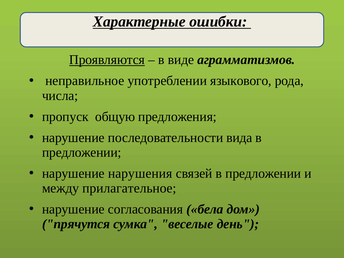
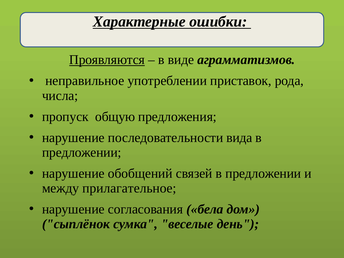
языкового: языкового -> приставок (241, 81)
нарушения: нарушения -> обобщений (140, 173)
прячутся: прячутся -> сыплёнок (76, 224)
